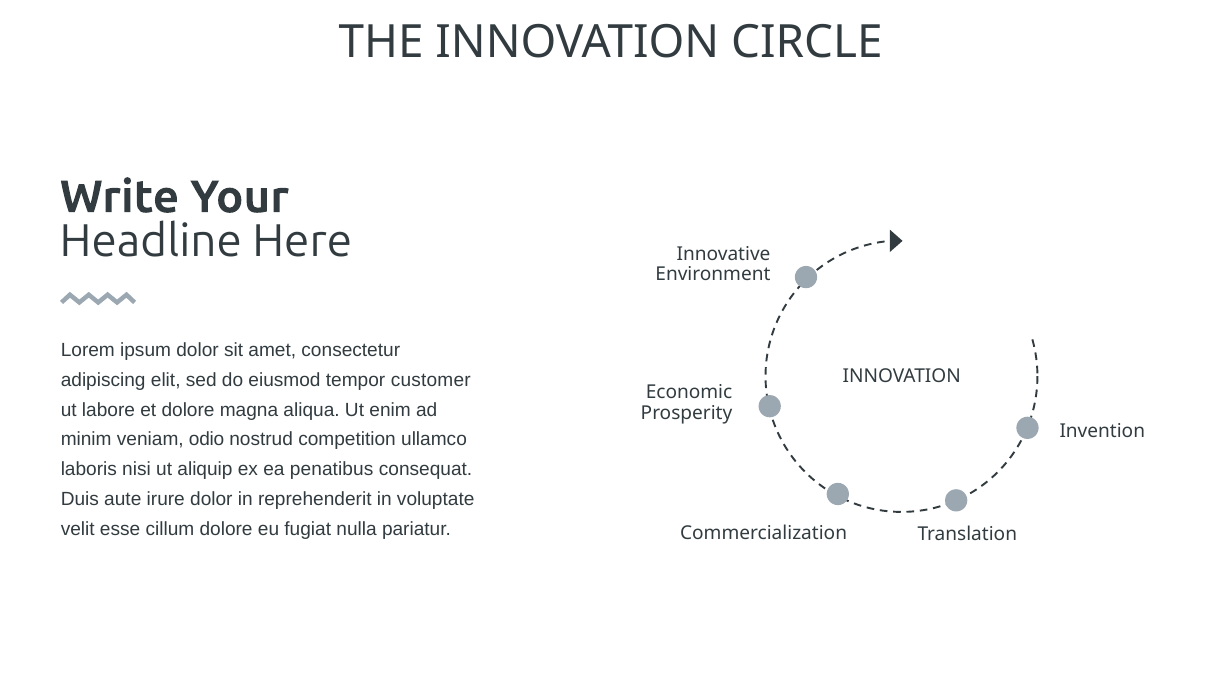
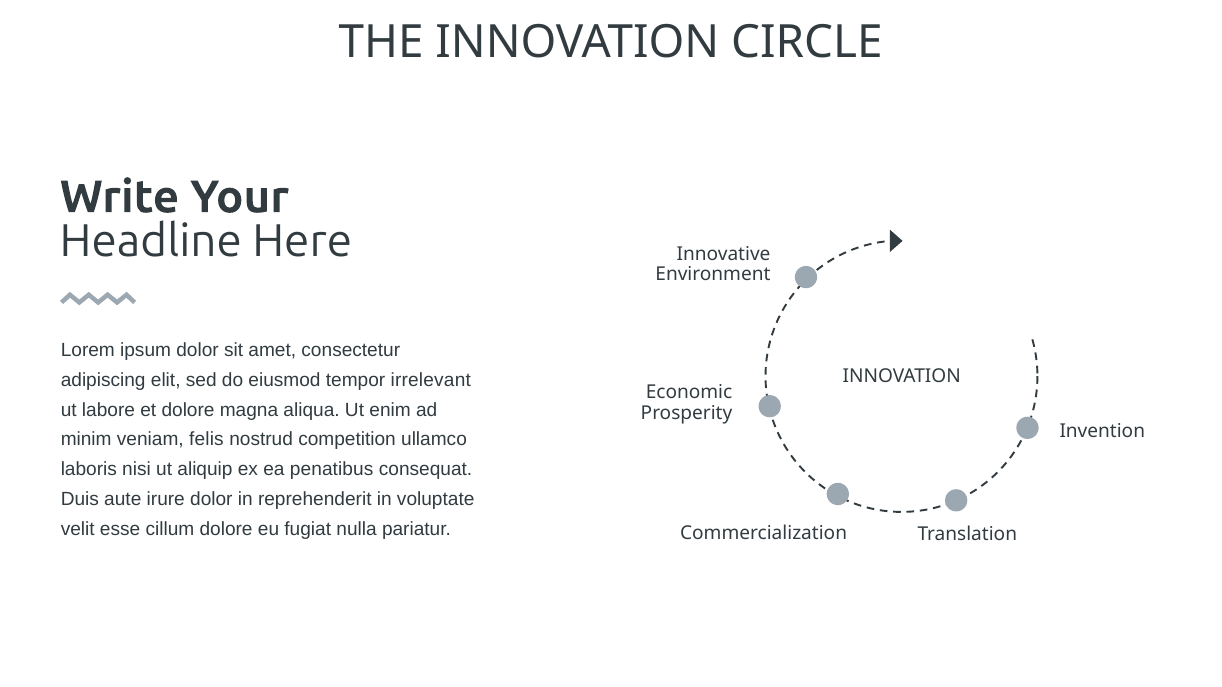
customer: customer -> irrelevant (431, 380)
odio: odio -> felis (206, 440)
